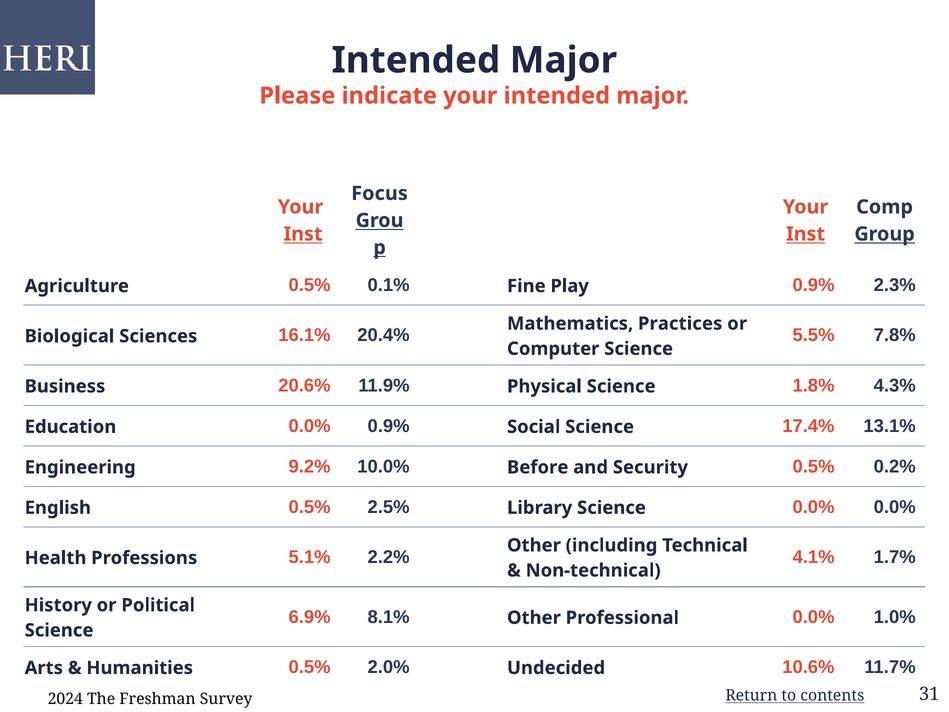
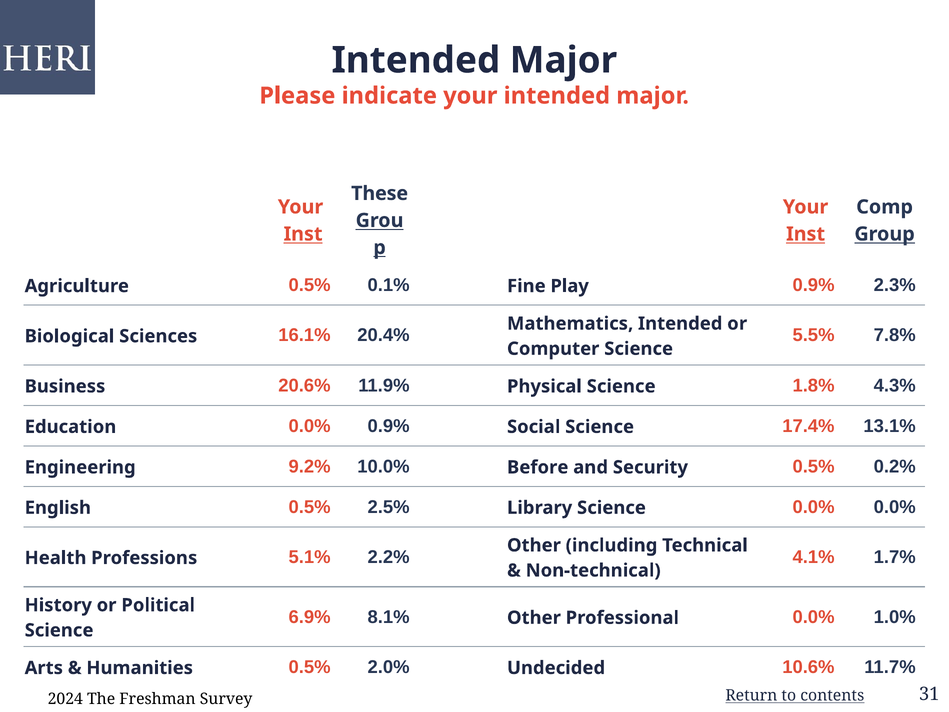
Focus: Focus -> These (380, 193)
Mathematics Practices: Practices -> Intended (680, 323)
